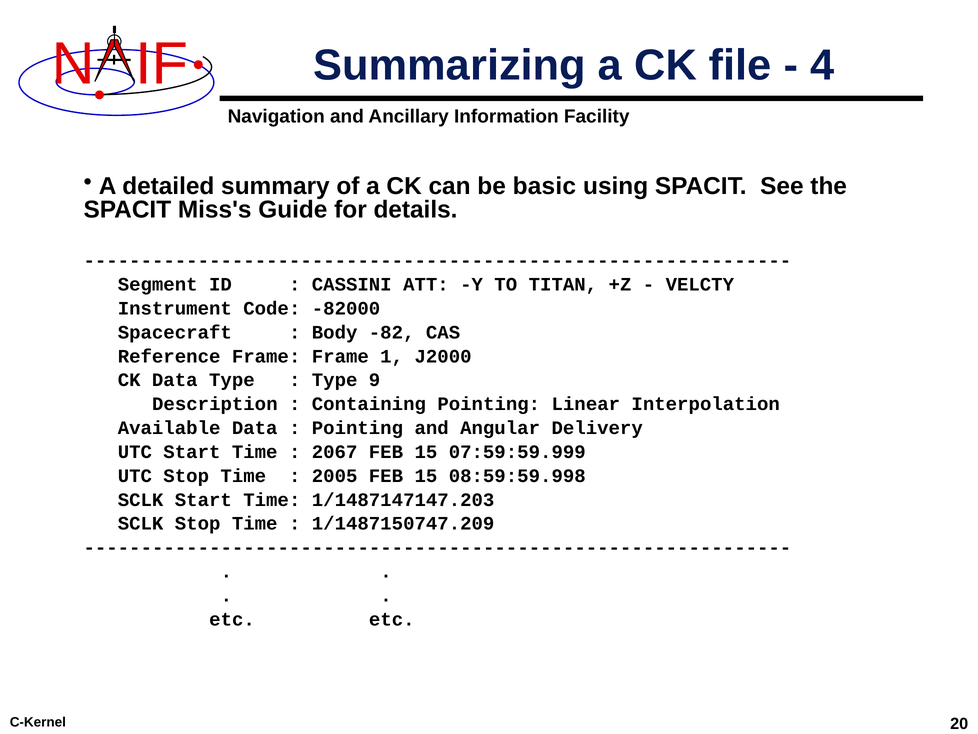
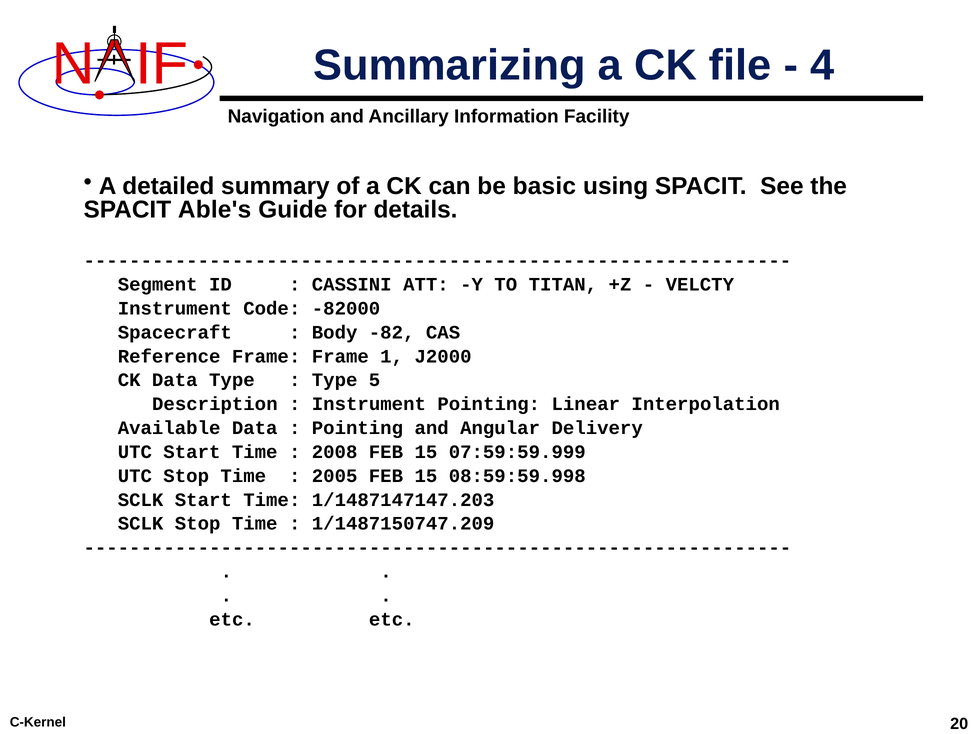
Miss's: Miss's -> Able's (215, 210)
9: 9 -> 5 (375, 380)
Containing: Containing -> Instrument (369, 404)
2067: 2067 -> 2008 (335, 452)
